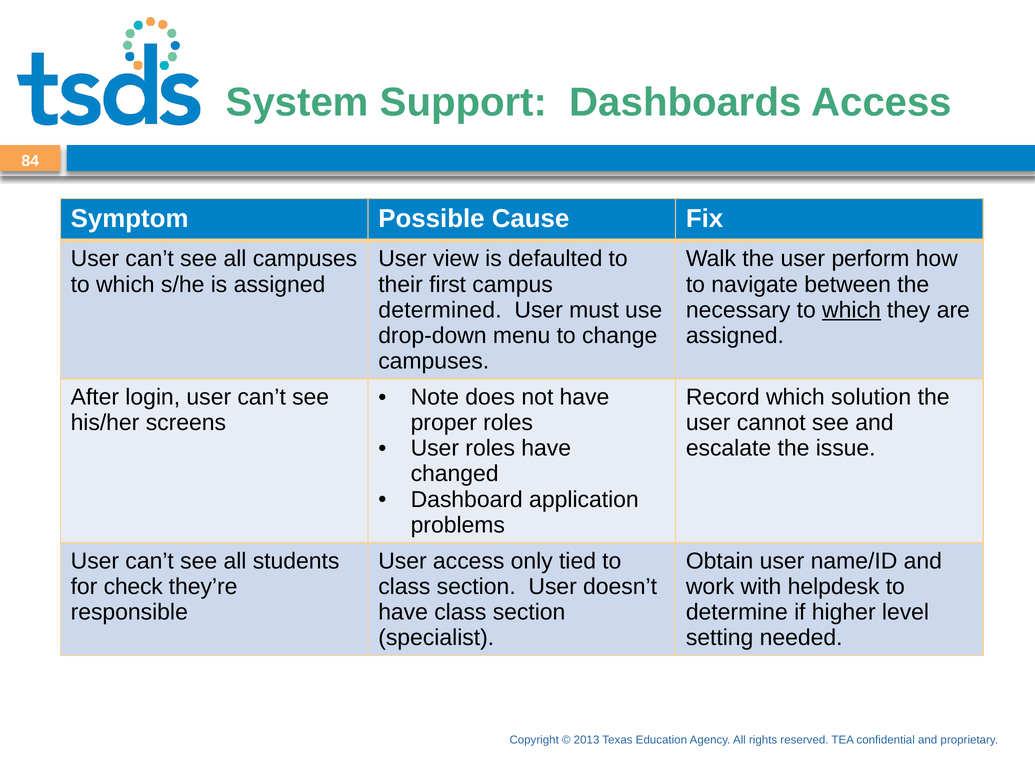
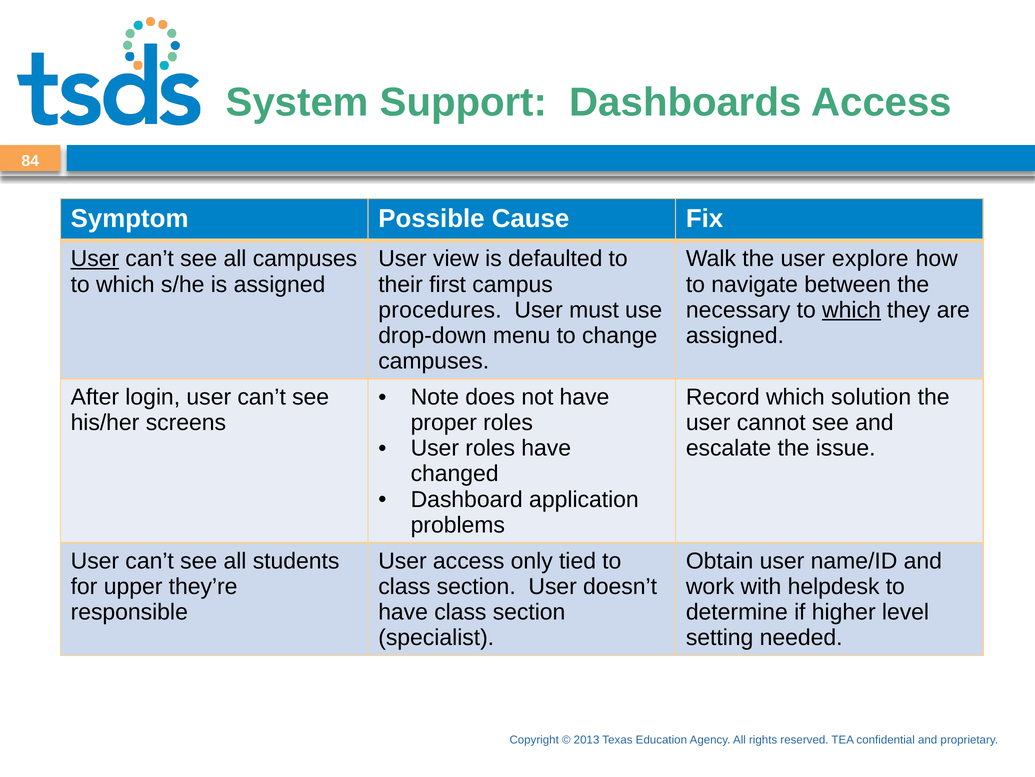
User underline: none -> present (95, 259)
perform: perform -> explore (870, 259)
determined: determined -> procedures (440, 310)
check: check -> upper (133, 586)
